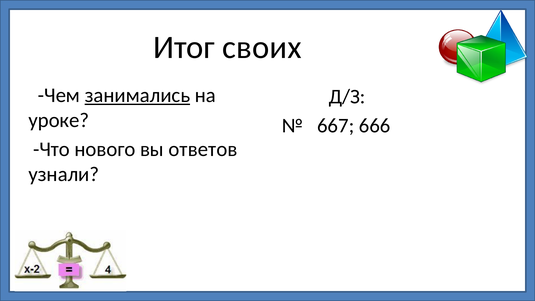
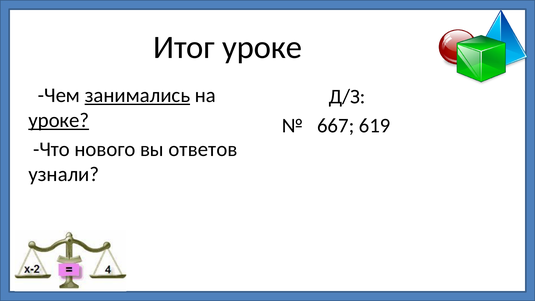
Итог своих: своих -> уроке (262, 47)
уроке underline: none -> present (59, 120)
666: 666 -> 619 (375, 126)
